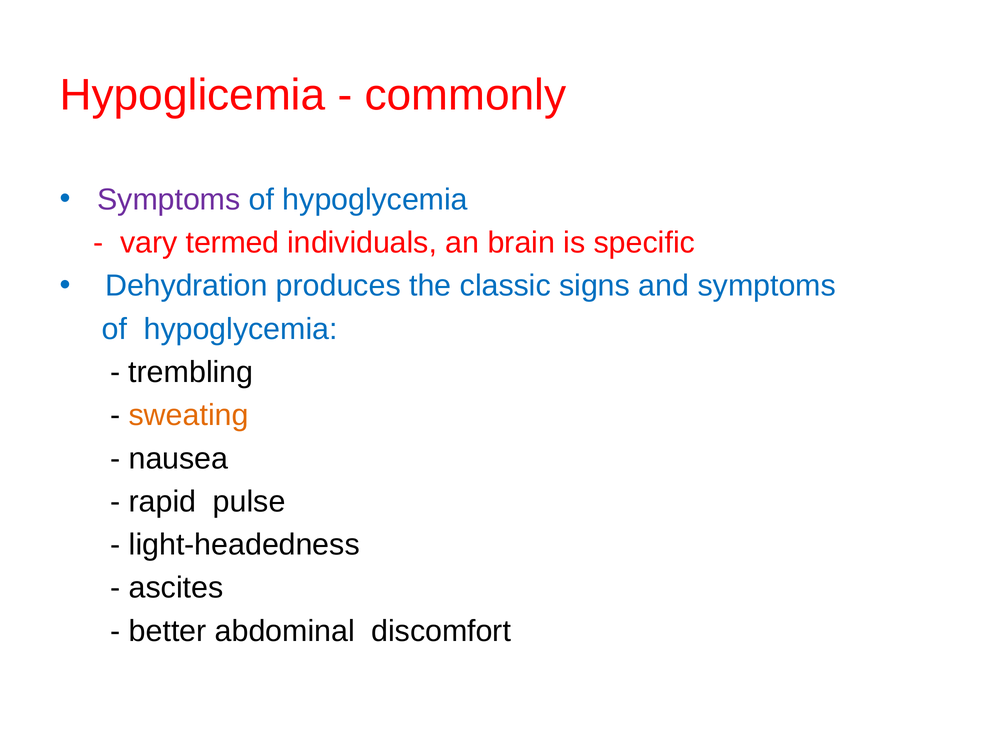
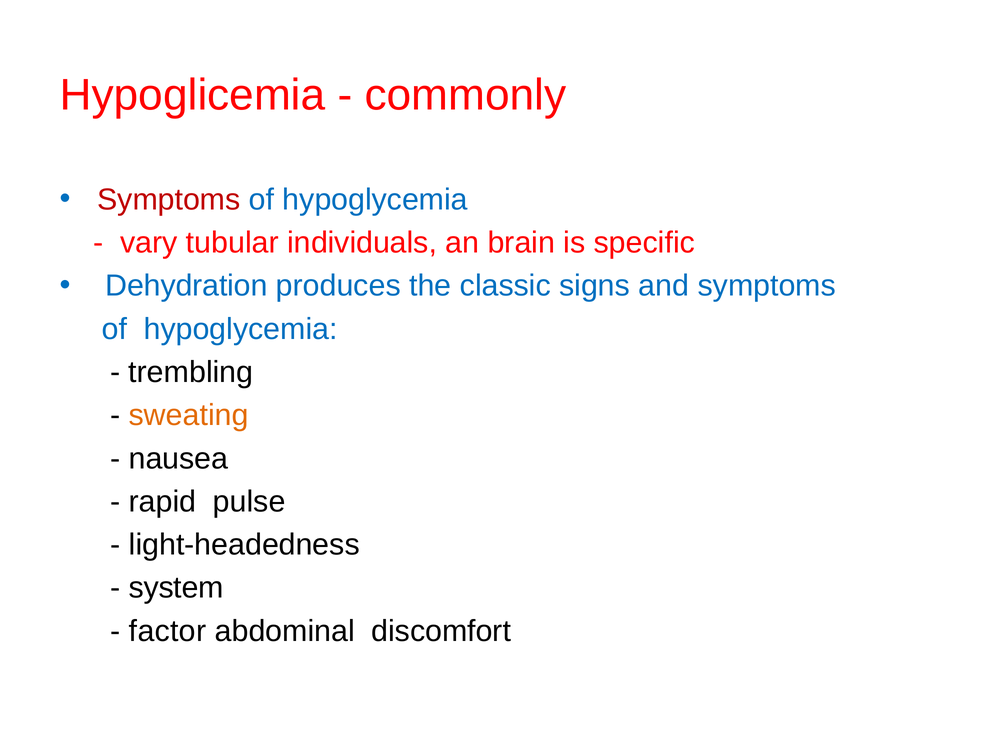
Symptoms colour: purple -> red (169, 200)
termed: termed -> tubular (232, 243)
ascites: ascites -> system (176, 588)
better: better -> factor (167, 631)
